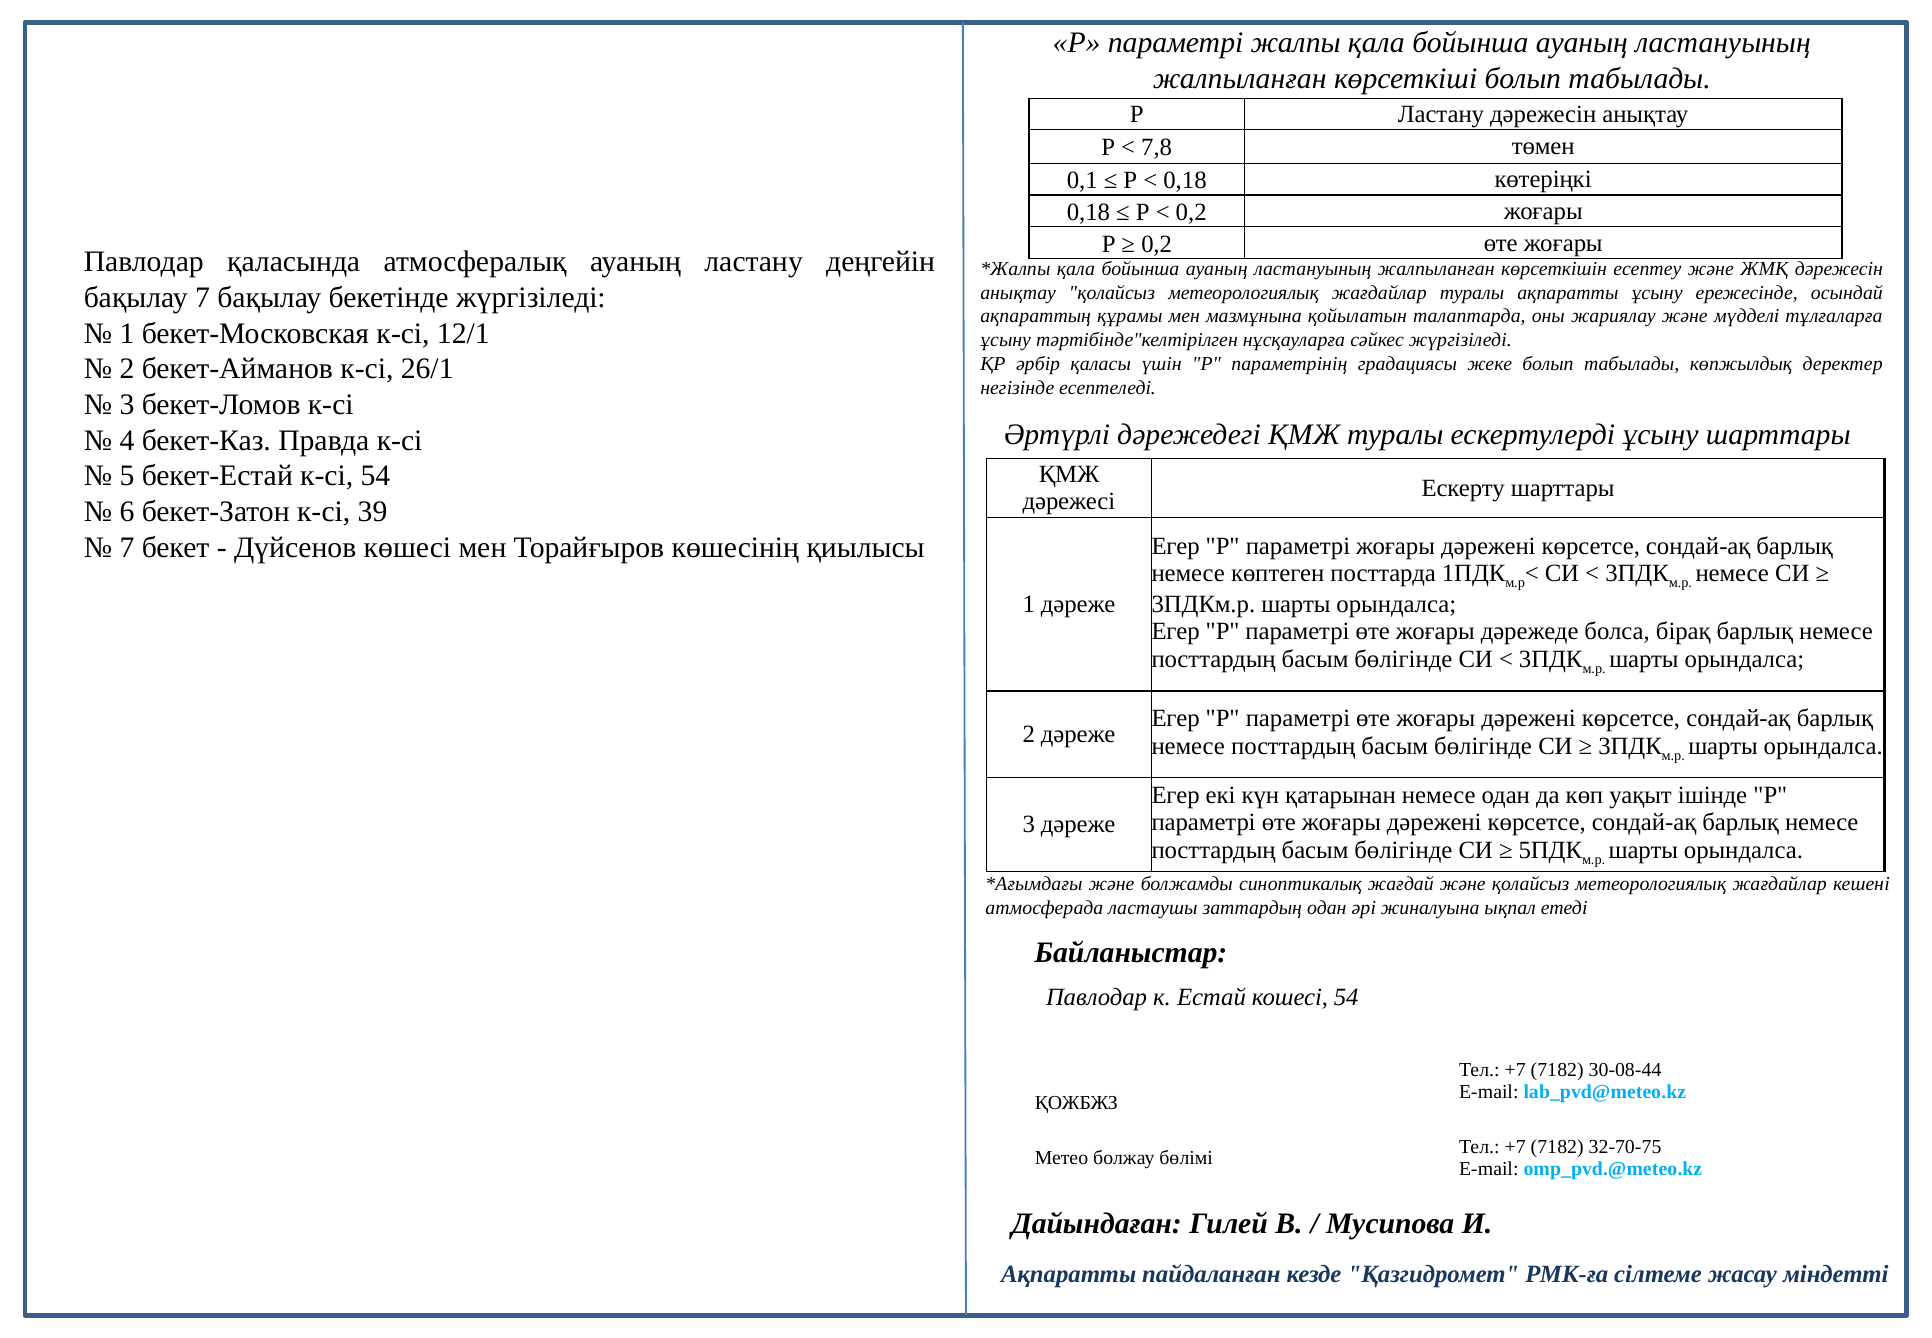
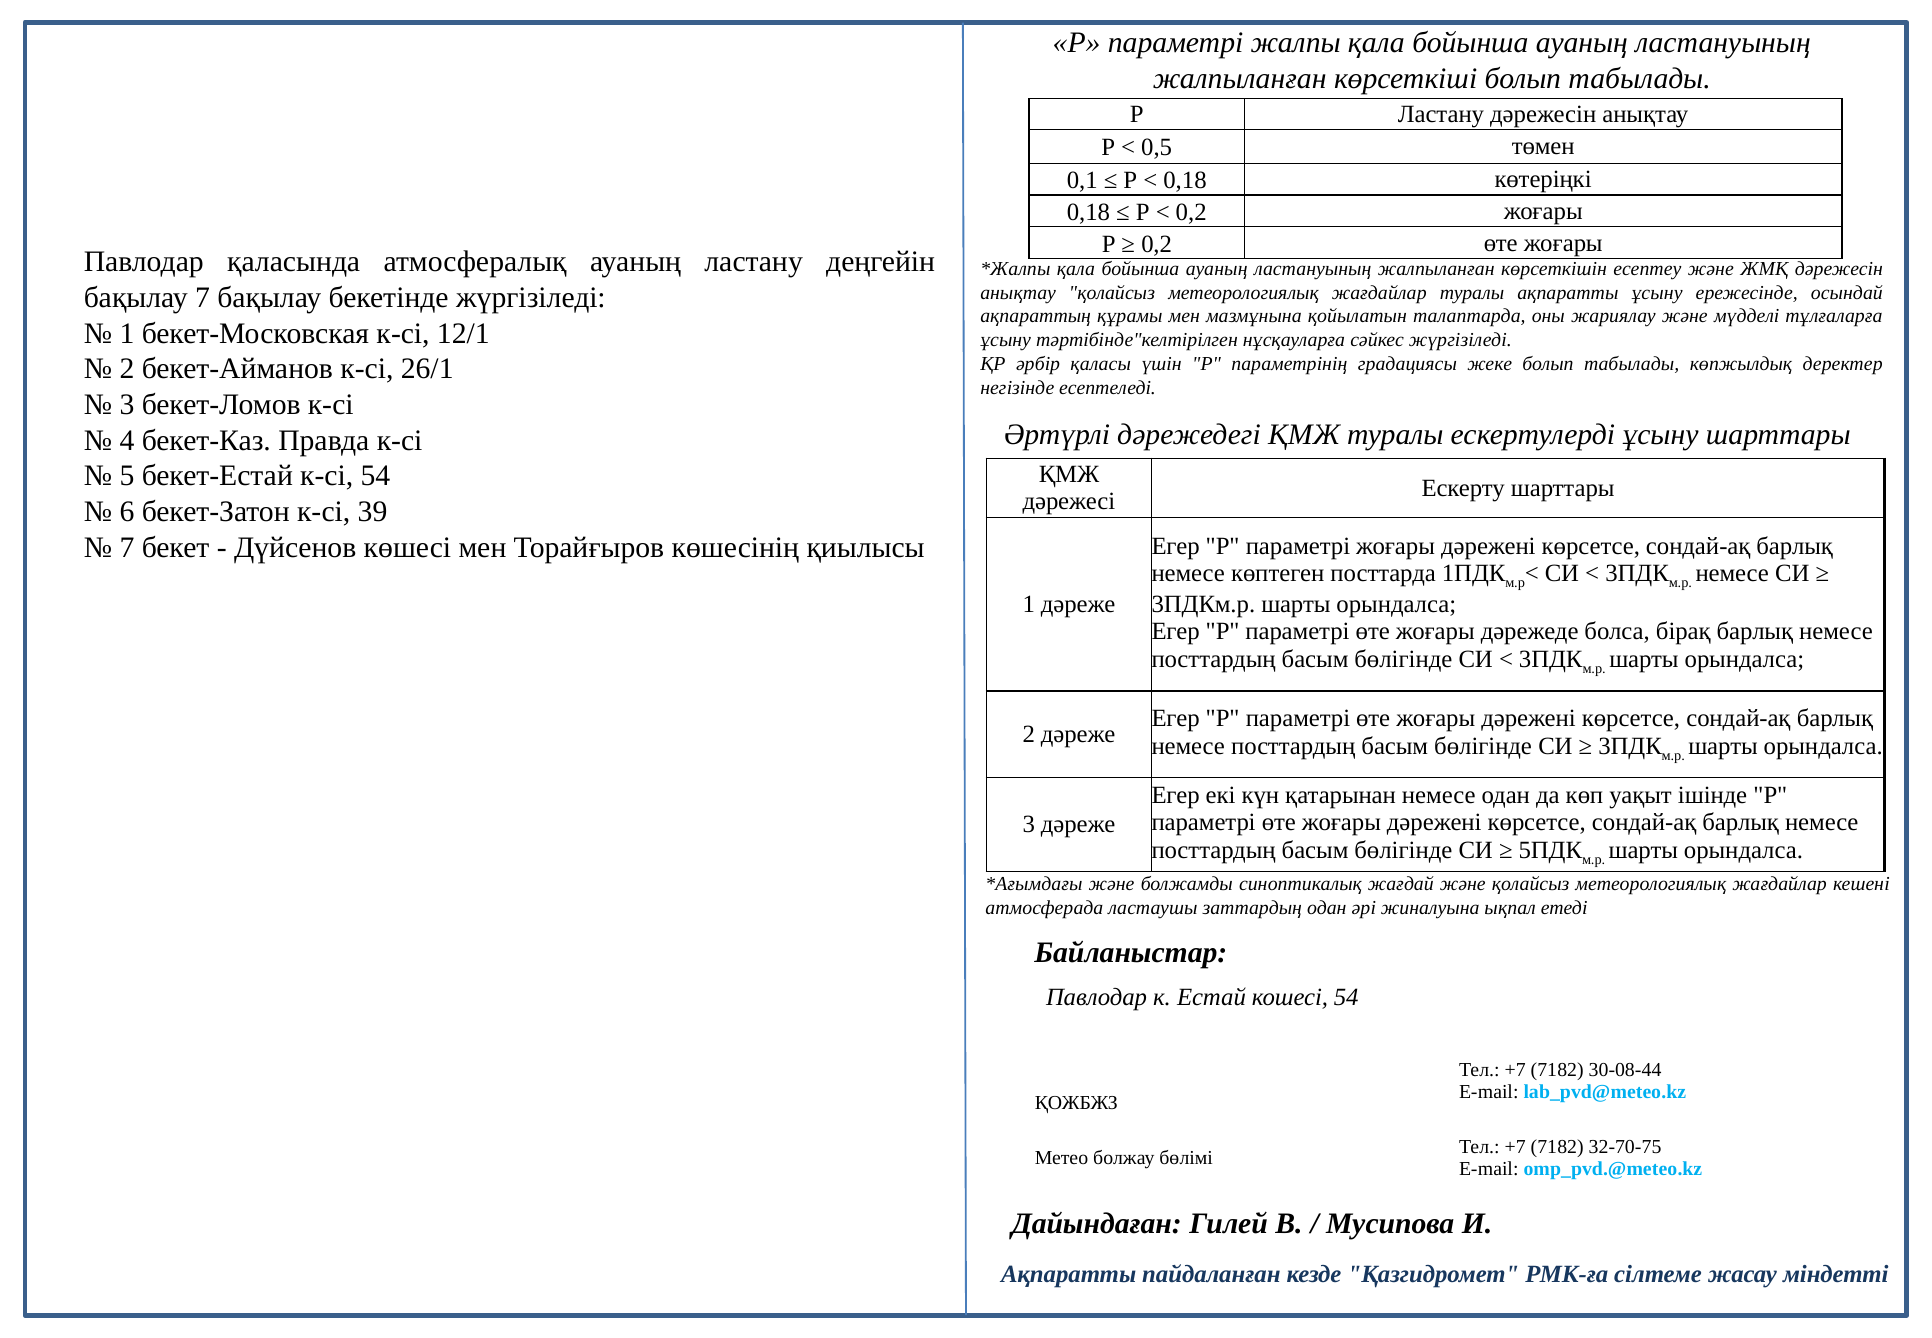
7,8: 7,8 -> 0,5 (1157, 147)
